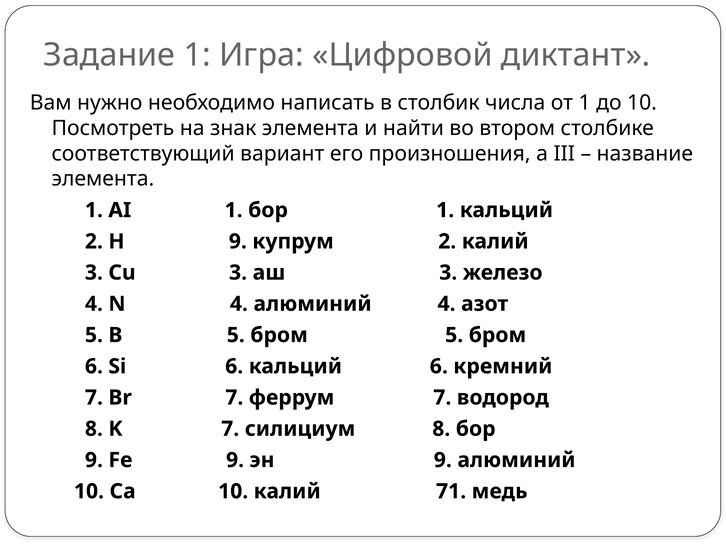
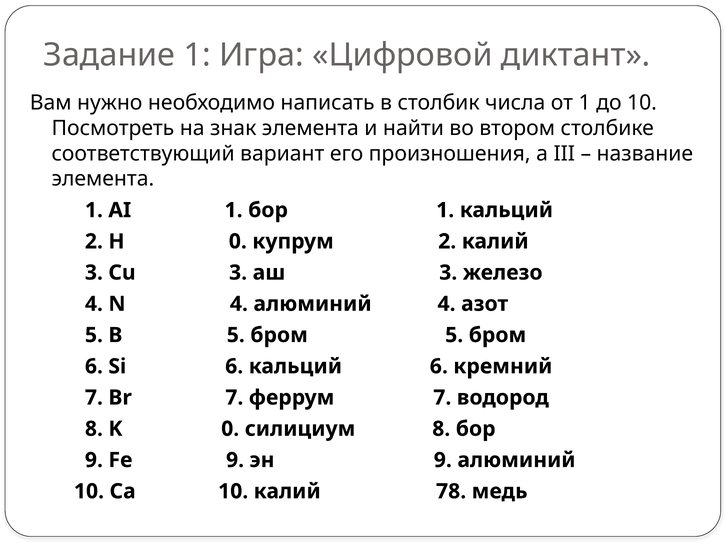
H 9: 9 -> 0 (238, 242)
K 7: 7 -> 0 (230, 429)
71: 71 -> 78 (451, 492)
